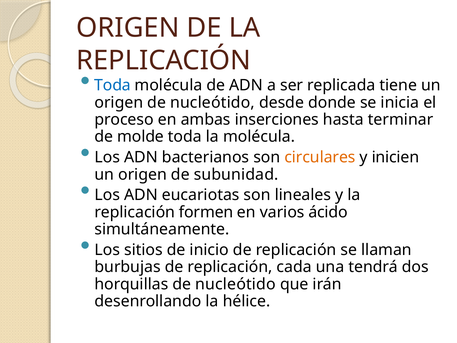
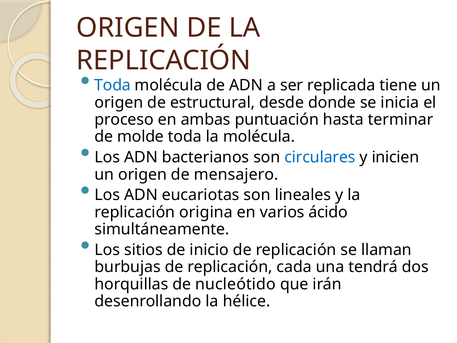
origen de nucleótido: nucleótido -> estructural (213, 102)
inserciones: inserciones -> puntuación (277, 120)
circulares colour: orange -> blue (320, 157)
subunidad: subunidad -> mensajero (236, 174)
formen: formen -> origina (206, 212)
